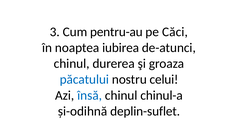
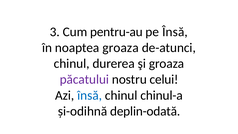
pe Căci: Căci -> Însă (175, 32)
noaptea iubirea: iubirea -> groaza (121, 48)
păcatului colour: blue -> purple (84, 79)
deplin-suflet: deplin-suflet -> deplin-odată (145, 111)
